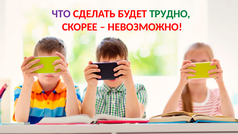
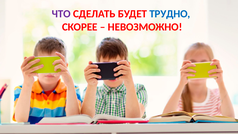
ТРУДНО colour: green -> blue (170, 14)
